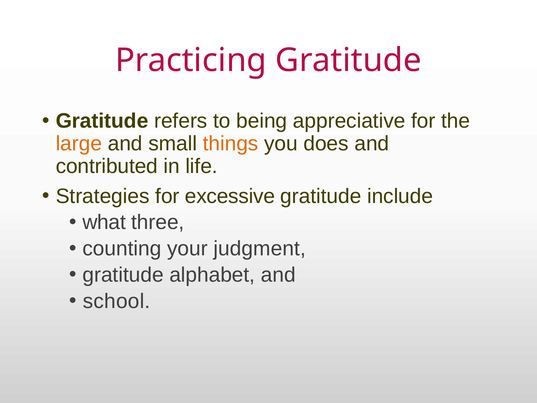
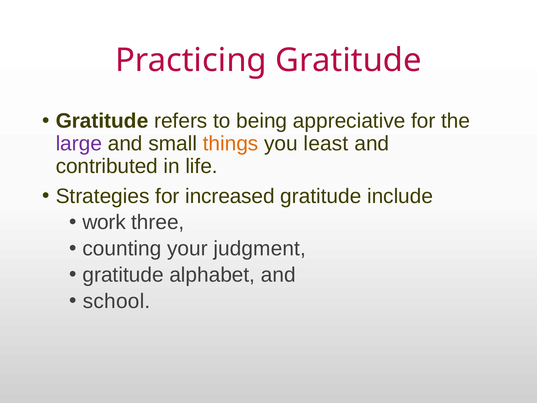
large colour: orange -> purple (79, 144)
does: does -> least (326, 144)
excessive: excessive -> increased (230, 196)
what: what -> work (104, 222)
